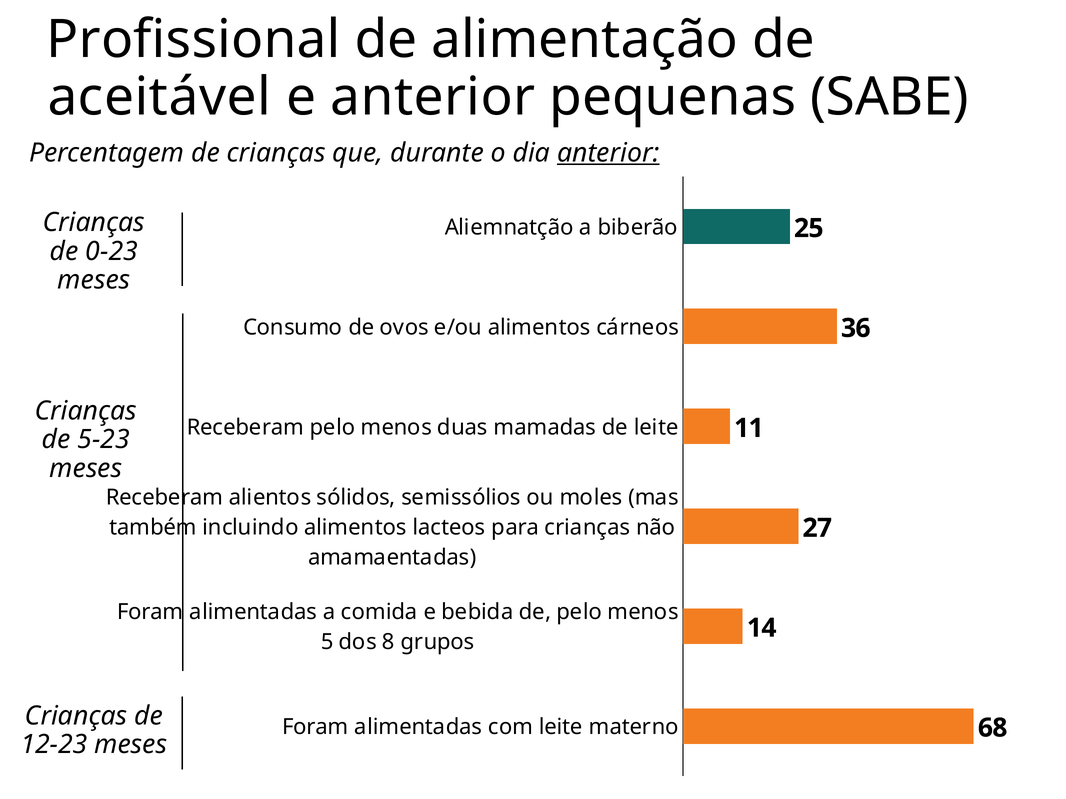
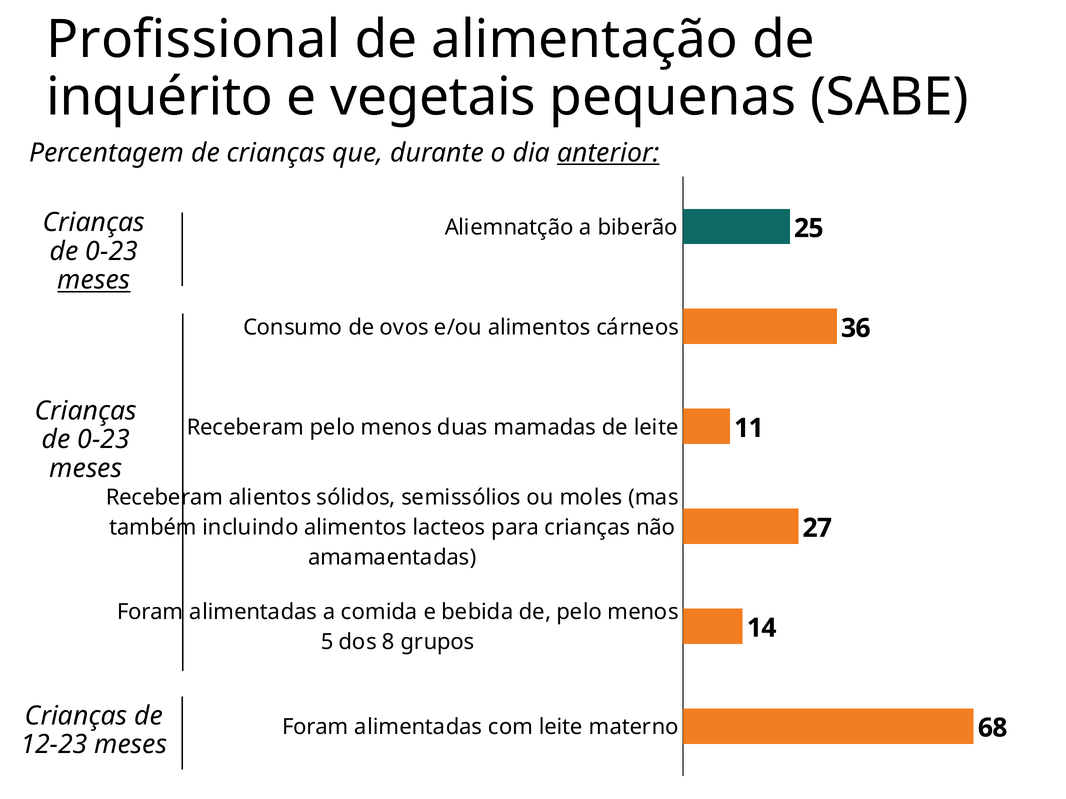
aceitável: aceitável -> inquérito (160, 97)
e anterior: anterior -> vegetais (433, 97)
meses underline: none -> present (94, 280)
5-23: 5-23 -> 0-23 (104, 440)
